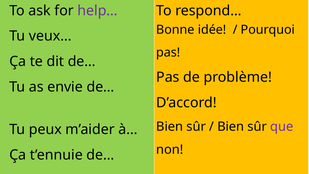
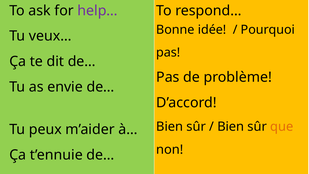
que colour: purple -> orange (282, 126)
